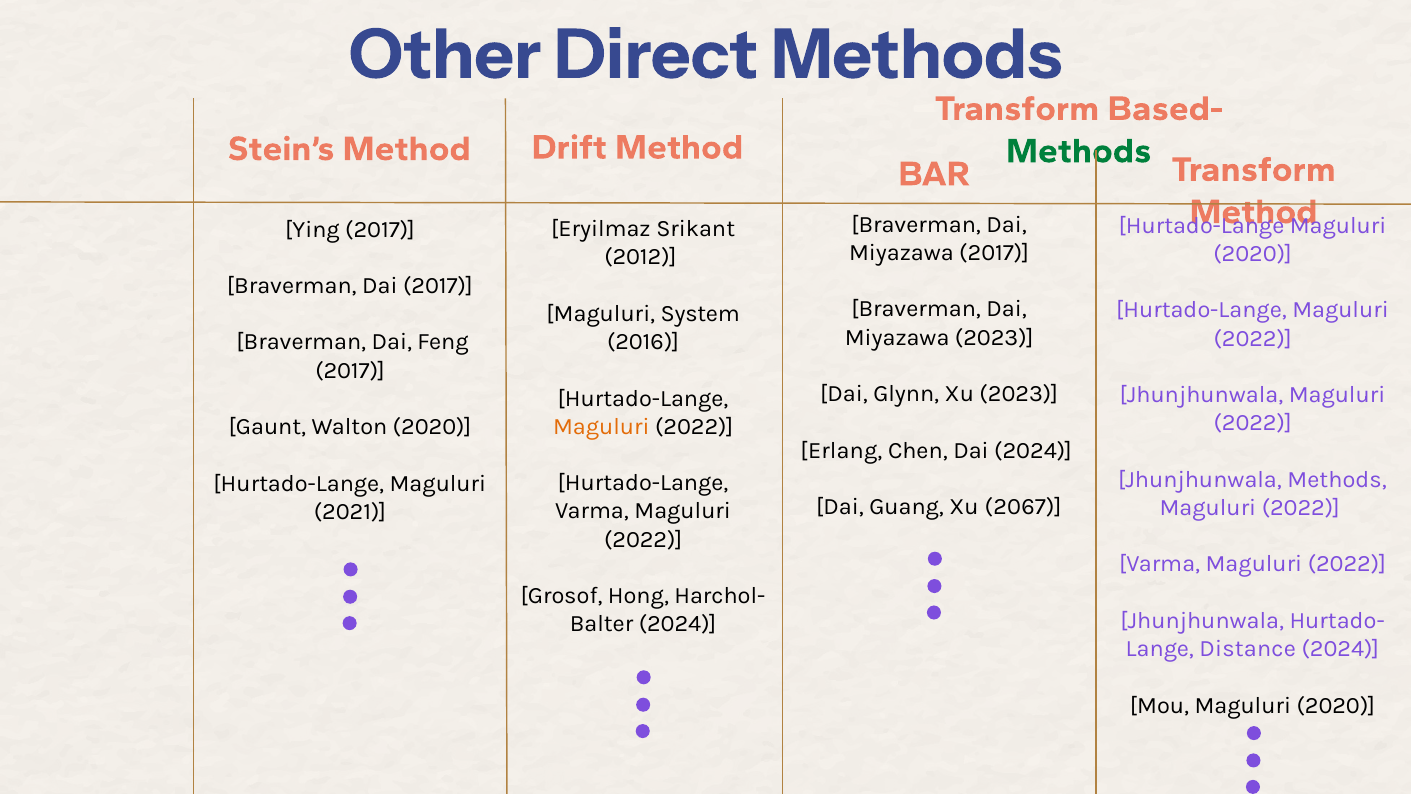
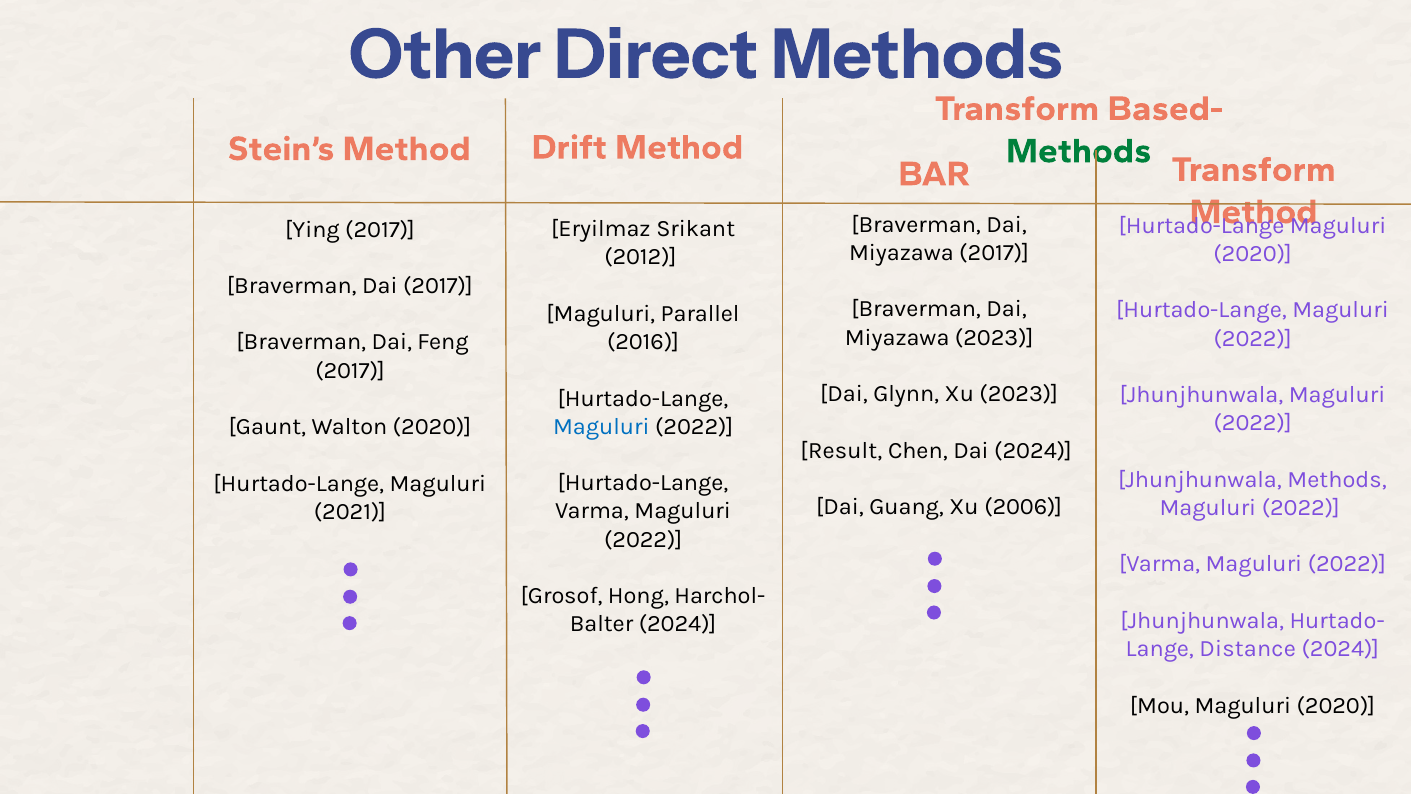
System: System -> Parallel (700, 313)
Maguluri colour: orange -> blue (601, 426)
Erlang: Erlang -> Result (841, 450)
2067: 2067 -> 2006 (1023, 507)
